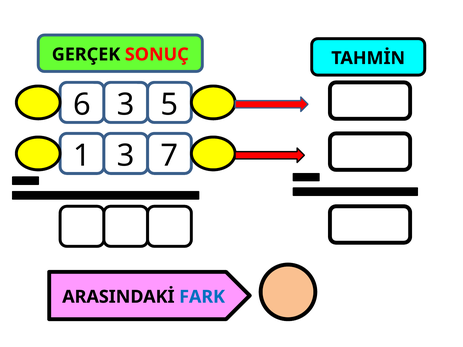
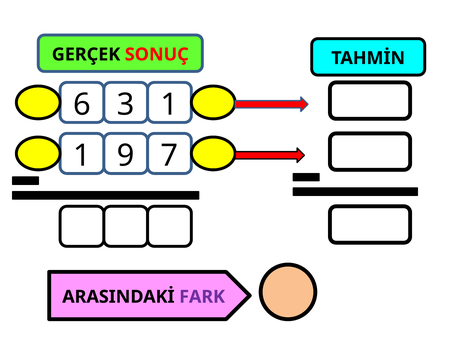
3 5: 5 -> 1 (169, 105)
1 3: 3 -> 9 (126, 156)
FARK colour: blue -> purple (202, 297)
